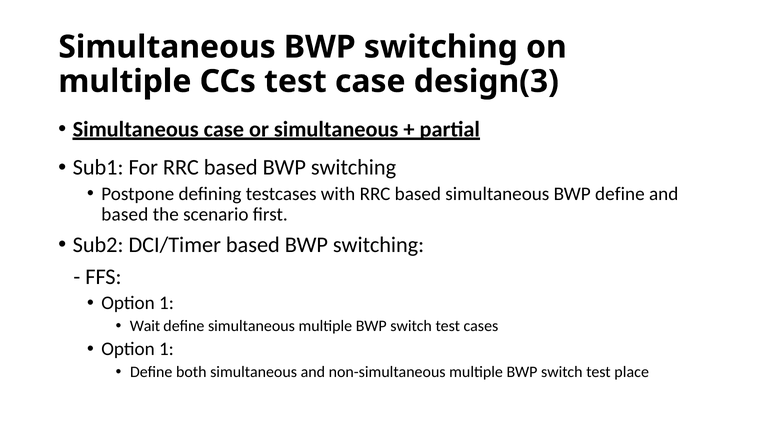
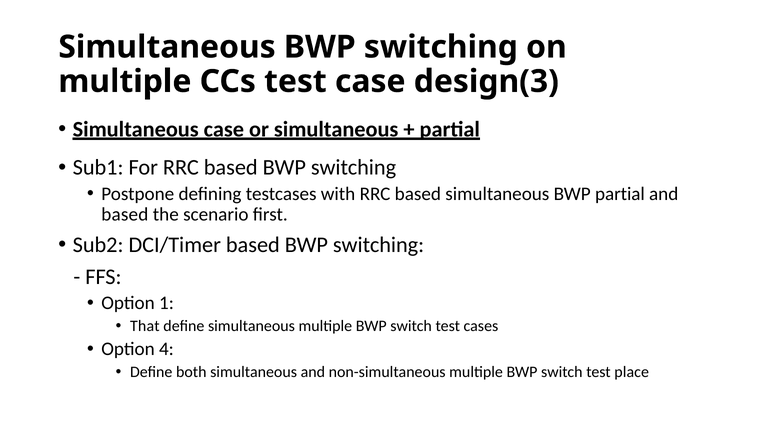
BWP define: define -> partial (620, 194)
Wait: Wait -> That (145, 326)
1: 1 -> 4 (166, 349)
